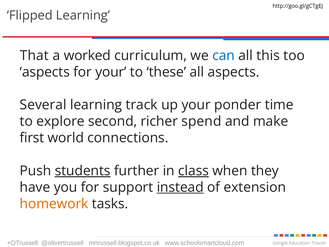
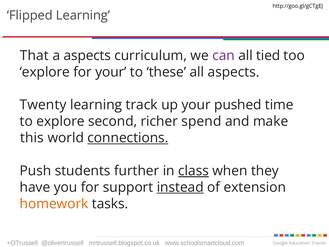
a worked: worked -> aspects (87, 56)
can colour: blue -> purple (224, 56)
this: this -> tied (268, 56)
aspects: aspects -> explore (45, 72)
Several: Several -> Twenty (43, 105)
ponder: ponder -> pushed (238, 105)
first: first -> this (32, 138)
connections underline: none -> present (128, 138)
students underline: present -> none (83, 171)
